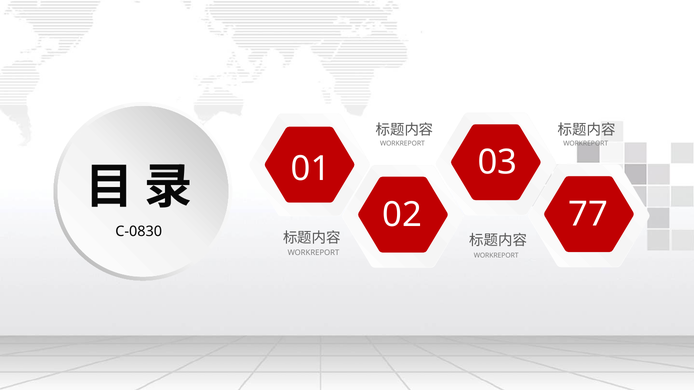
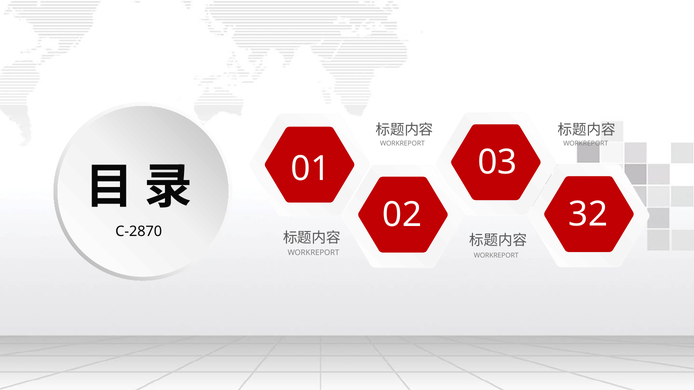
77: 77 -> 32 (588, 215)
C-0830: C-0830 -> C-2870 (139, 232)
